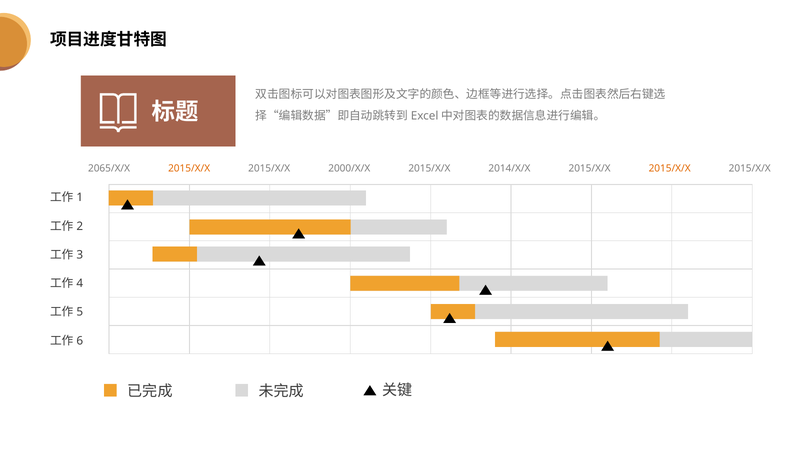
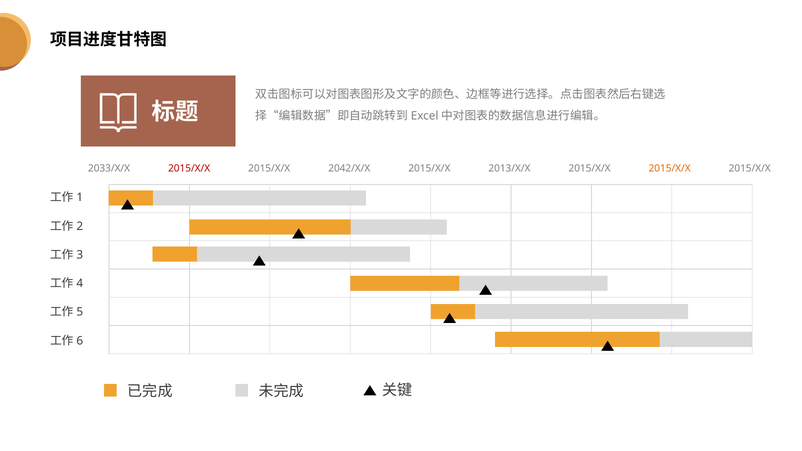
2065/X/X: 2065/X/X -> 2033/X/X (109, 169)
2015/X/X colour: orange -> red (189, 169)
2000/X/X: 2000/X/X -> 2042/X/X (349, 169)
2014/X/X: 2014/X/X -> 2013/X/X (509, 169)
